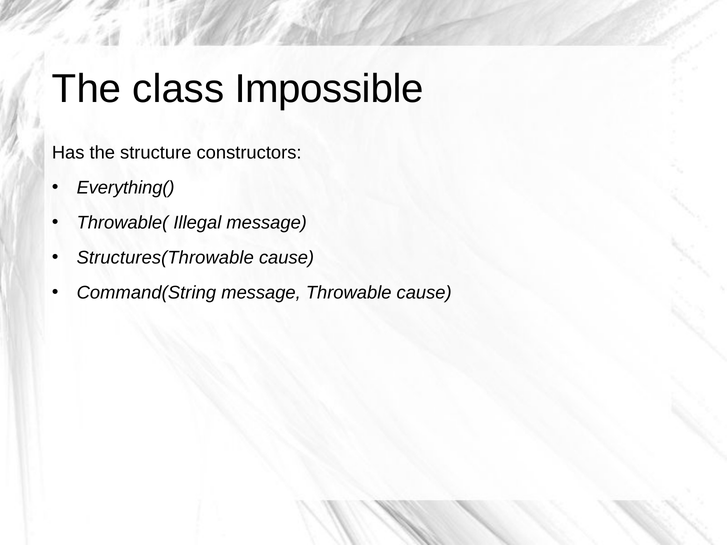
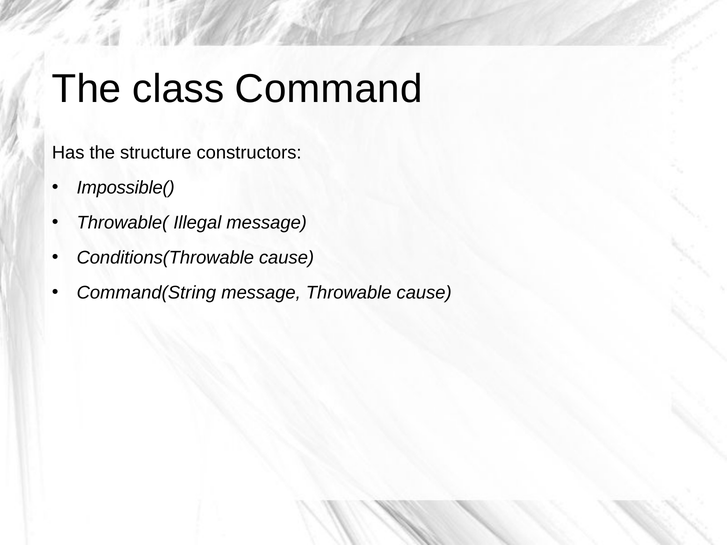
Impossible: Impossible -> Command (329, 89)
Everything(: Everything( -> Impossible( (126, 188)
Structures(Throwable: Structures(Throwable -> Conditions(Throwable (165, 258)
